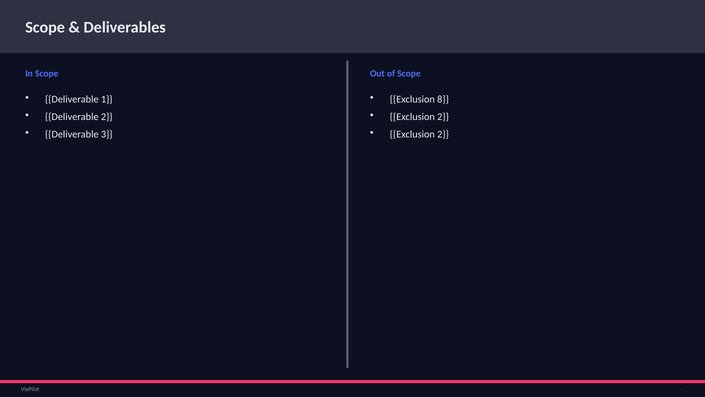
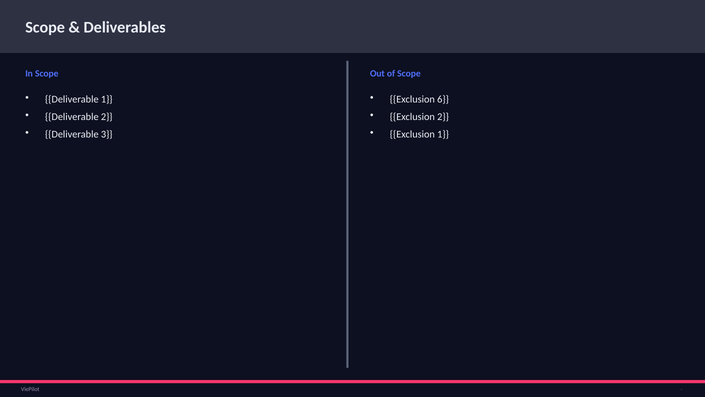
8: 8 -> 6 (443, 99)
2: 2 -> 1 (443, 134)
